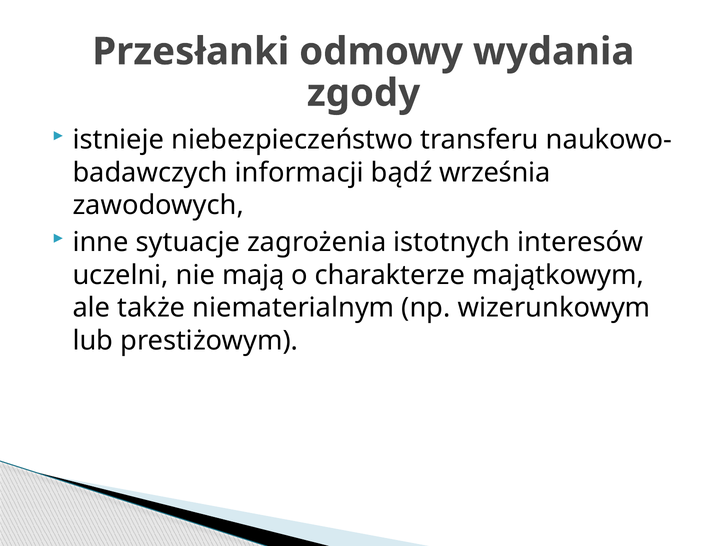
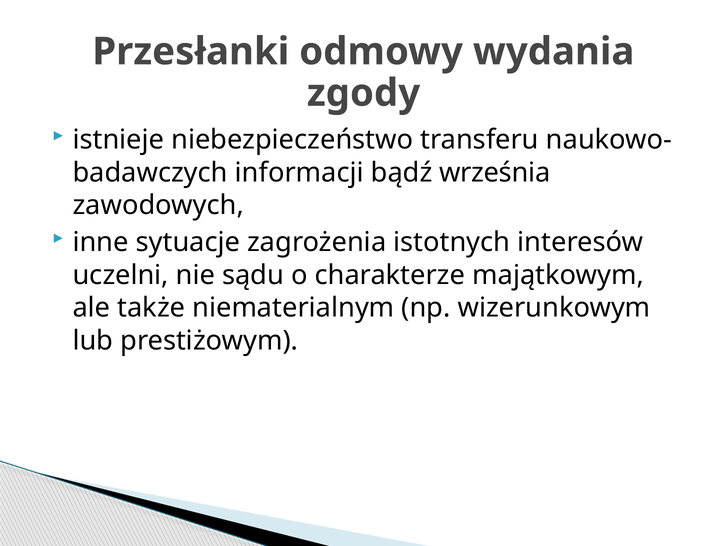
mają: mają -> sądu (253, 275)
